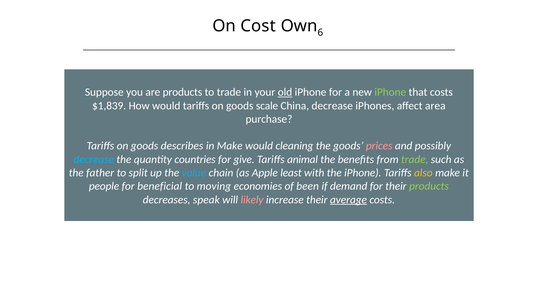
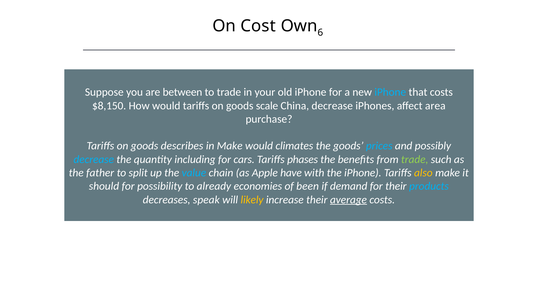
are products: products -> between (182, 92)
old underline: present -> none (285, 92)
iPhone colour: light green -> light blue (390, 92)
$1,839: $1,839 -> $8,150 (109, 106)
cleaning: cleaning -> climates (294, 146)
prices colour: pink -> light blue (379, 146)
countries: countries -> including (195, 160)
give: give -> cars (244, 160)
animal: animal -> phases (303, 160)
least: least -> have (291, 173)
people: people -> should (104, 187)
beneficial: beneficial -> possibility (160, 187)
moving: moving -> already (214, 187)
products colour: light green -> light blue (429, 187)
likely colour: pink -> yellow (252, 200)
